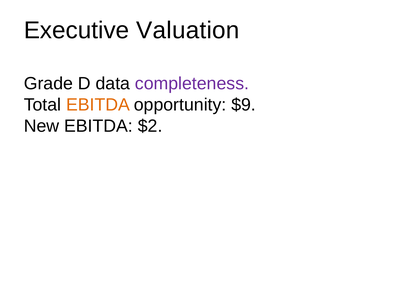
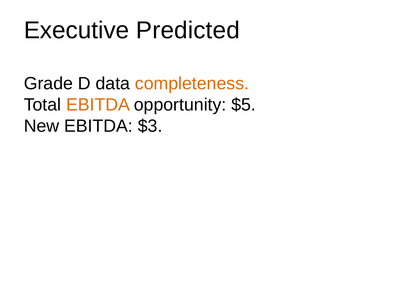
Valuation: Valuation -> Predicted (188, 30)
completeness colour: purple -> orange (192, 83)
$9: $9 -> $5 (244, 105)
$2: $2 -> $3 (150, 126)
